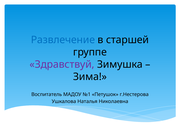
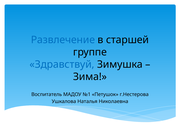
Здравствуй colour: purple -> blue (62, 64)
